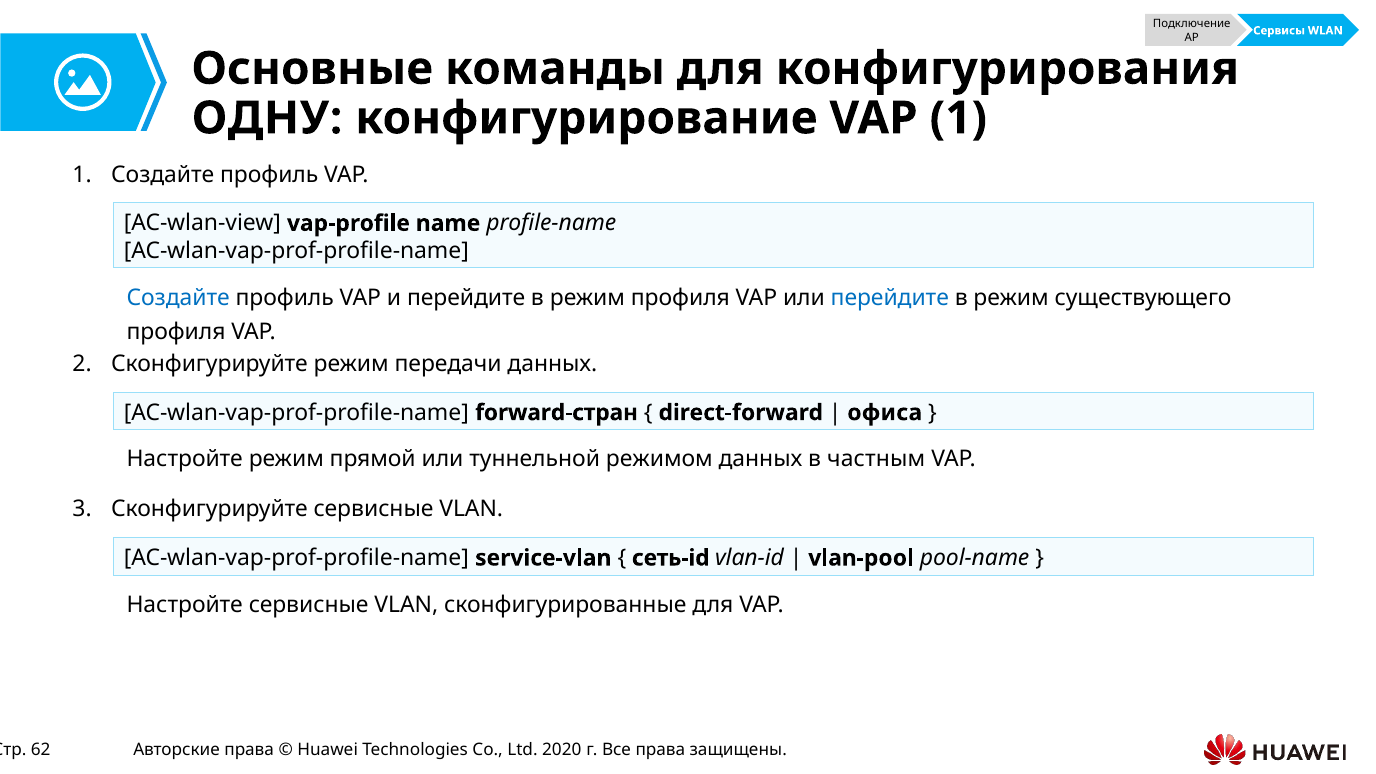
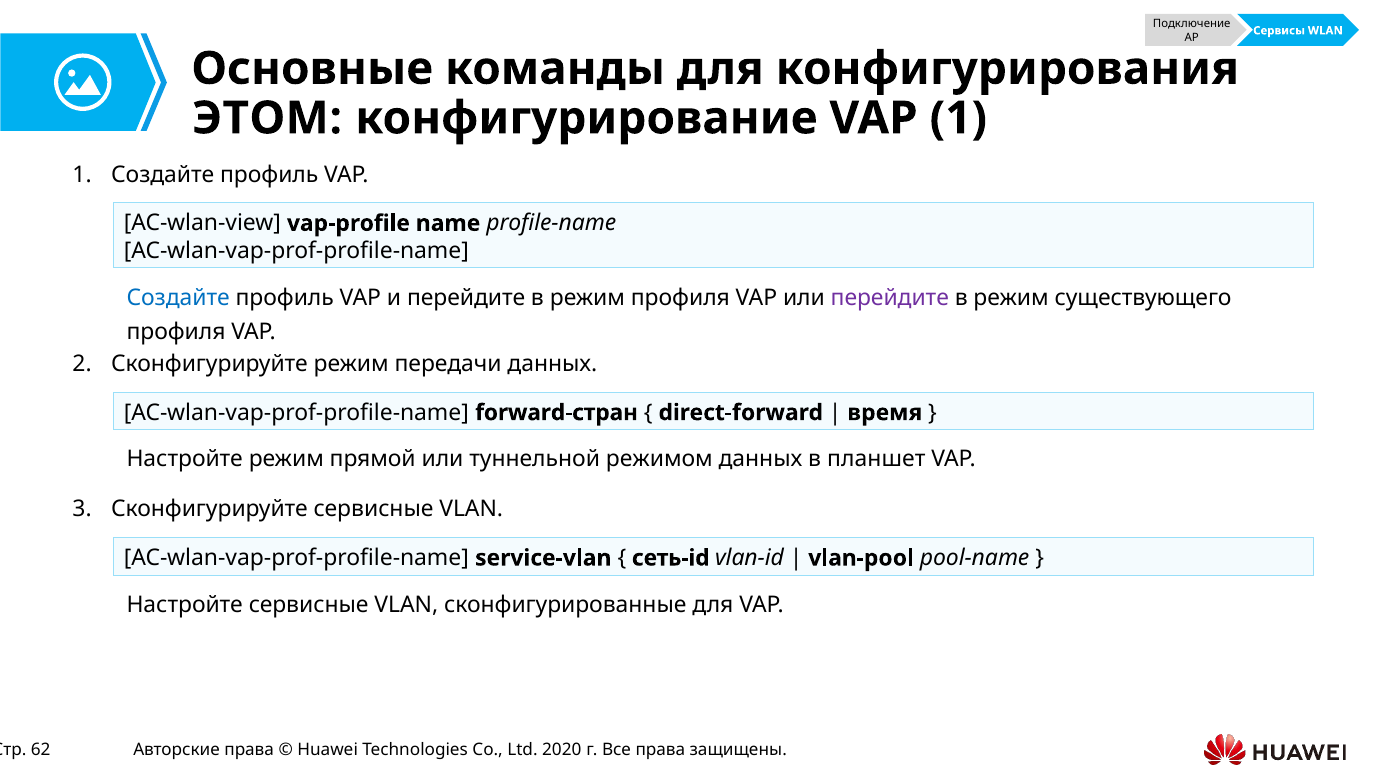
ОДНУ: ОДНУ -> ЭТОМ (267, 118)
перейдите colour: blue -> purple (890, 298)
офиса: офиса -> время (885, 413)
частным: частным -> планшет (876, 459)
